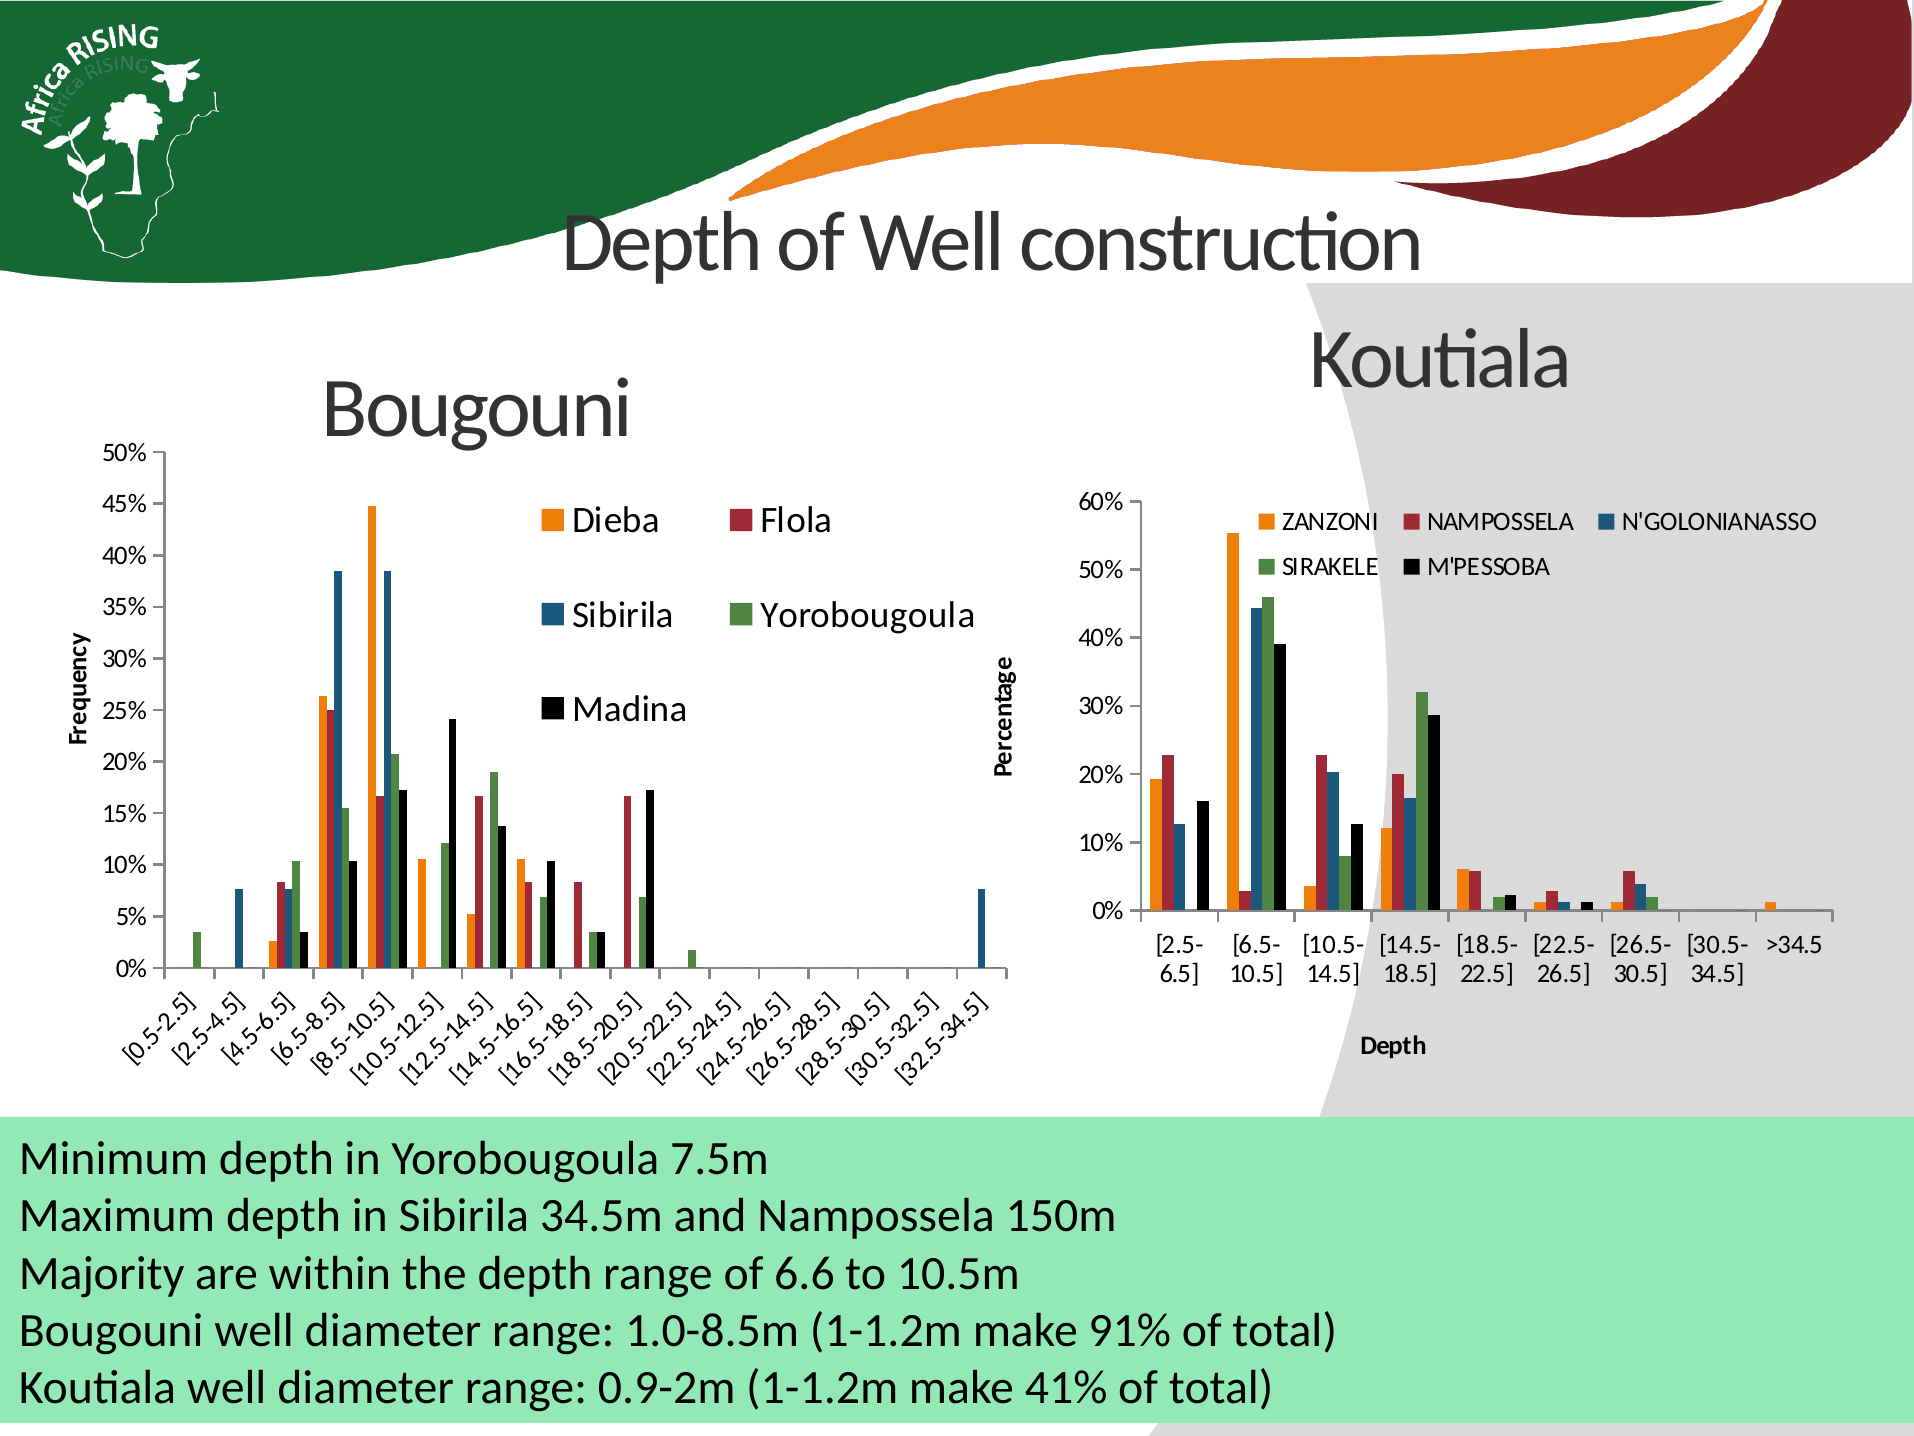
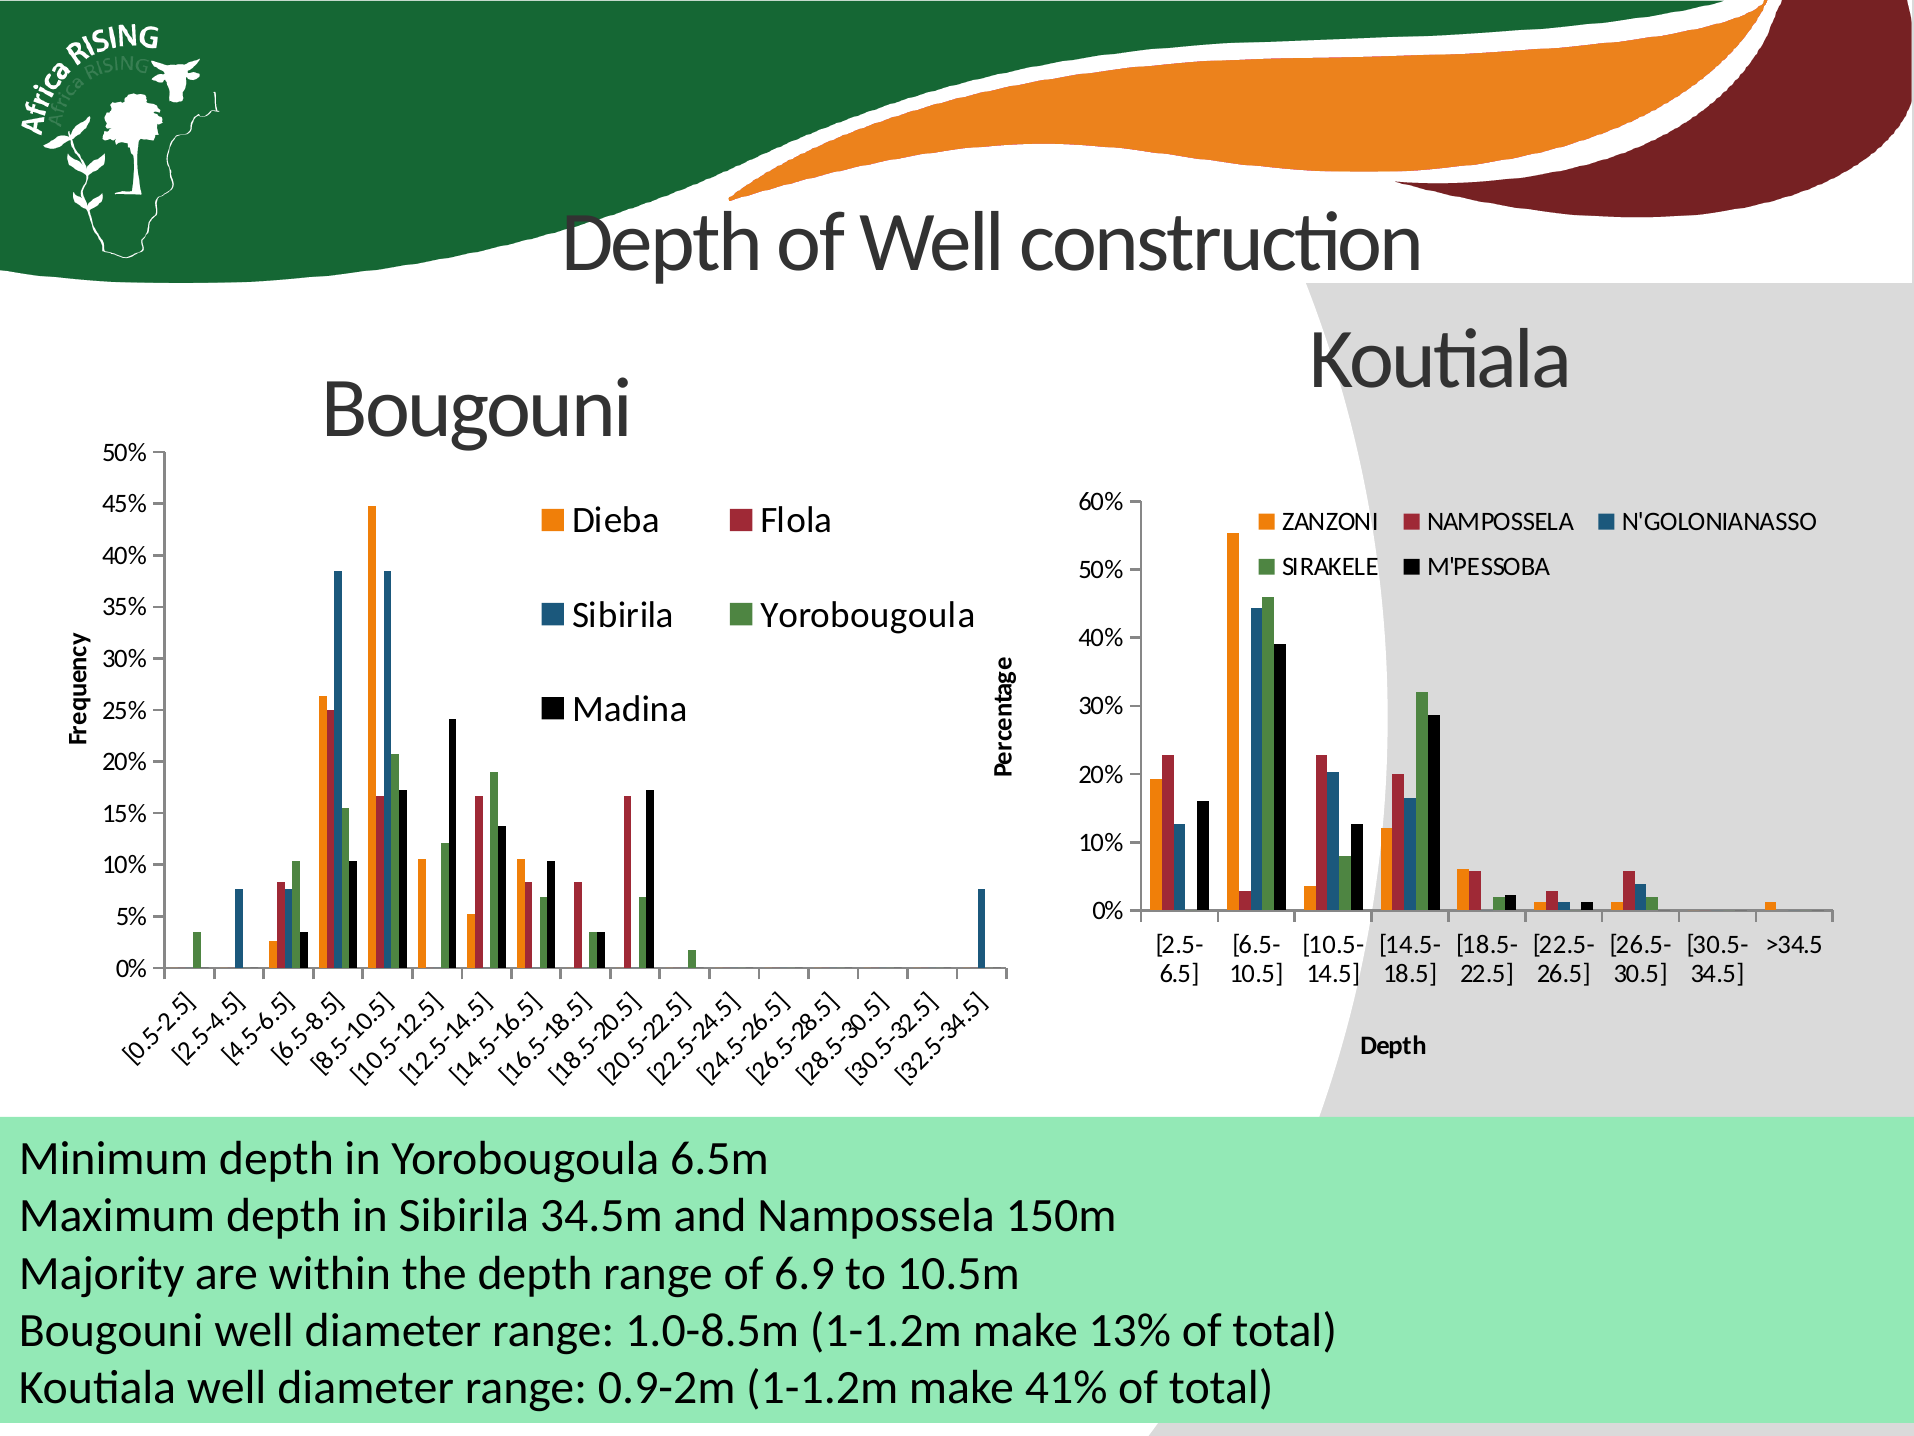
7.5m: 7.5m -> 6.5m (719, 1158)
6.6: 6.6 -> 6.9 (804, 1273)
91%: 91% -> 13% (1130, 1330)
